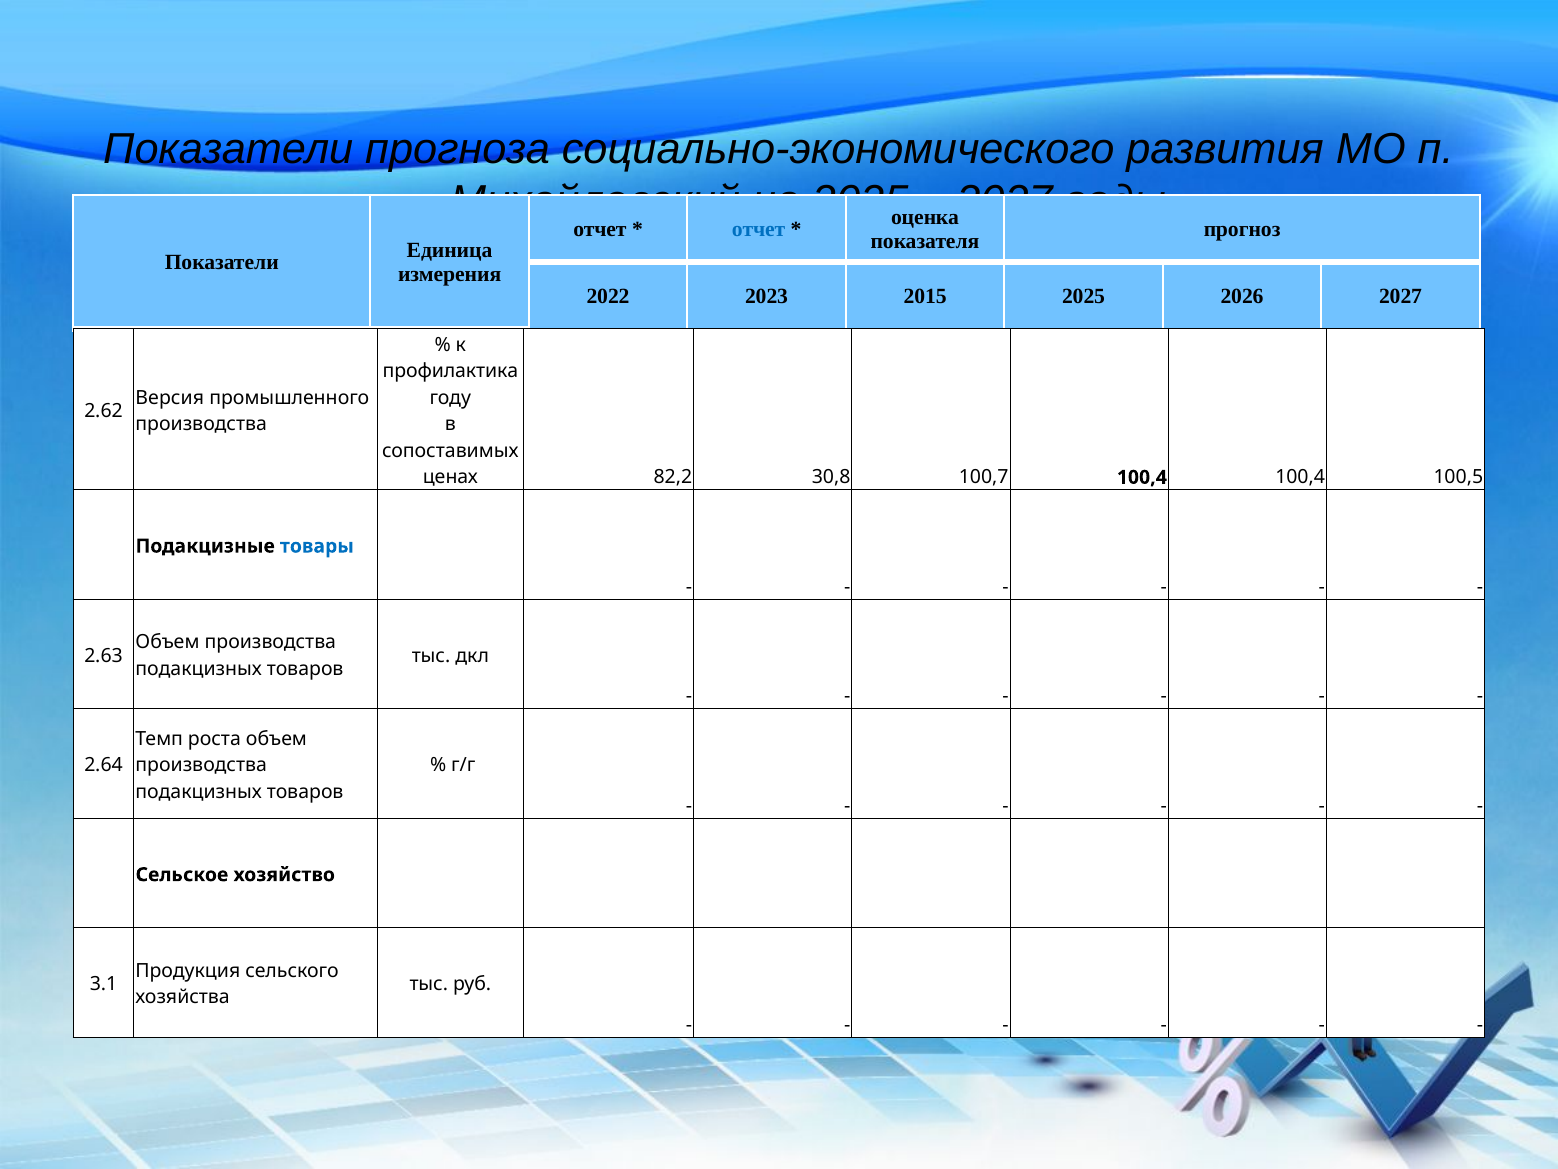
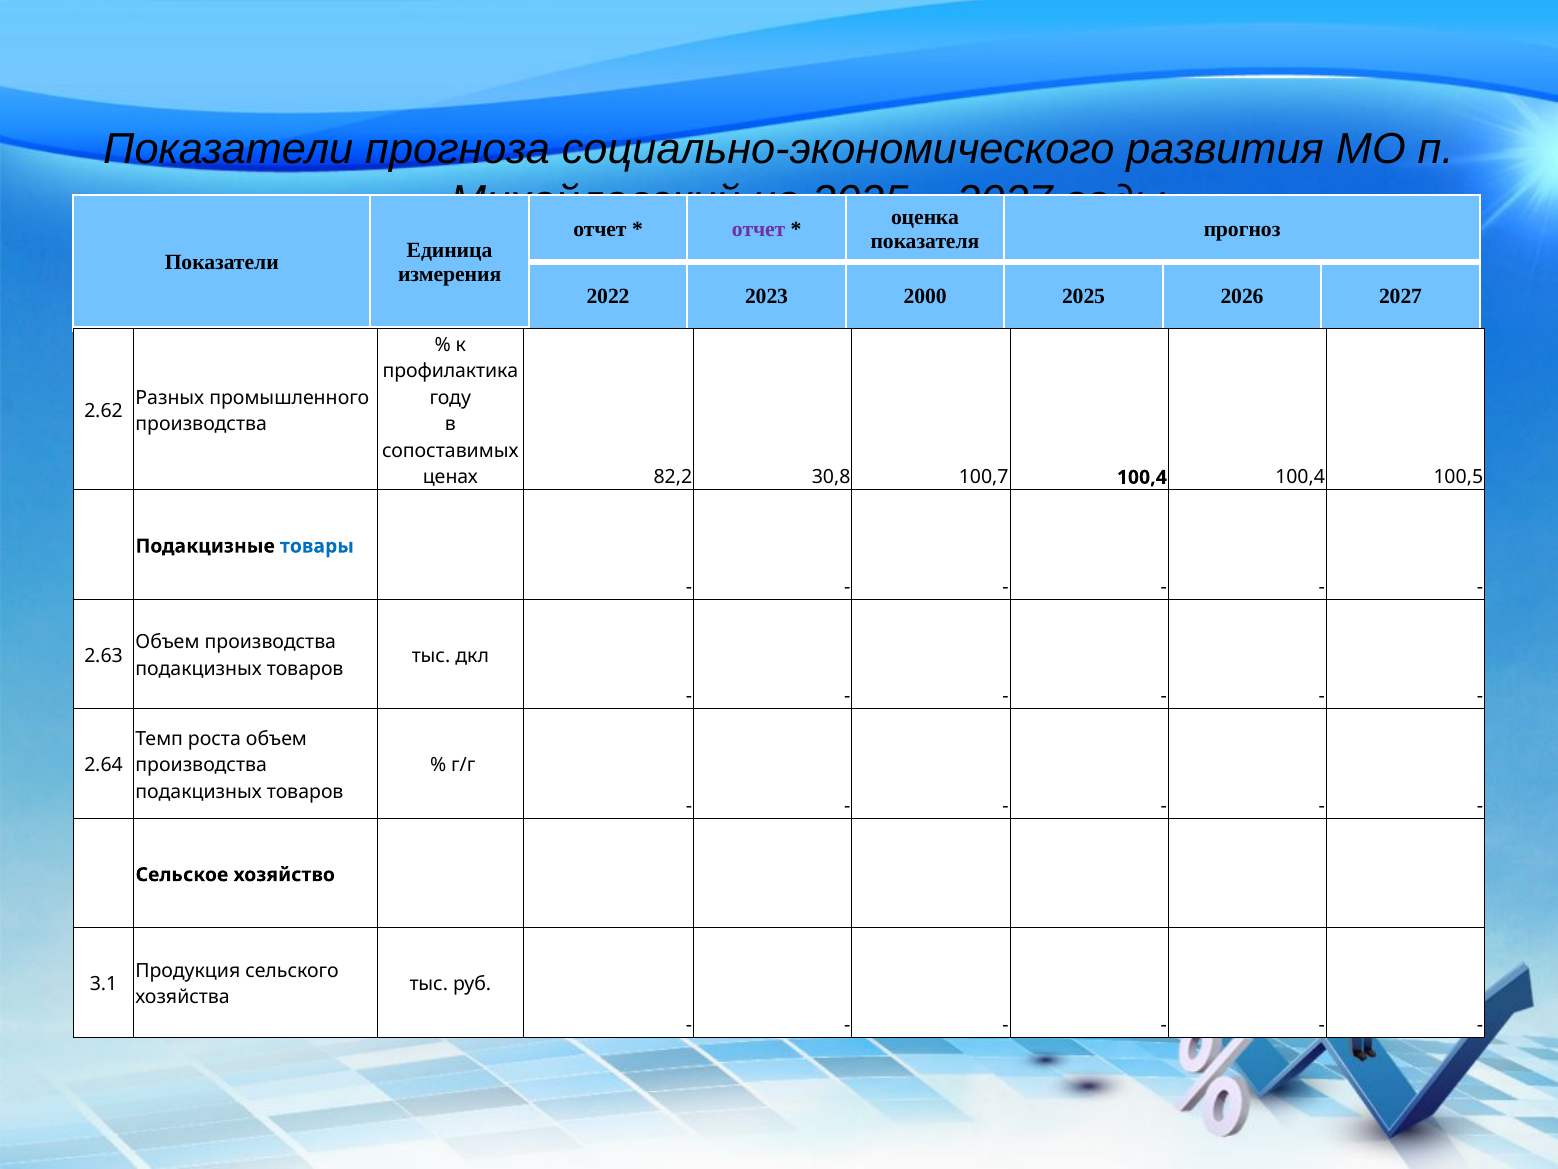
отчет colour: blue -> purple (759, 229)
2015: 2015 -> 2000 (925, 296)
Версия: Версия -> Разных (170, 398)
